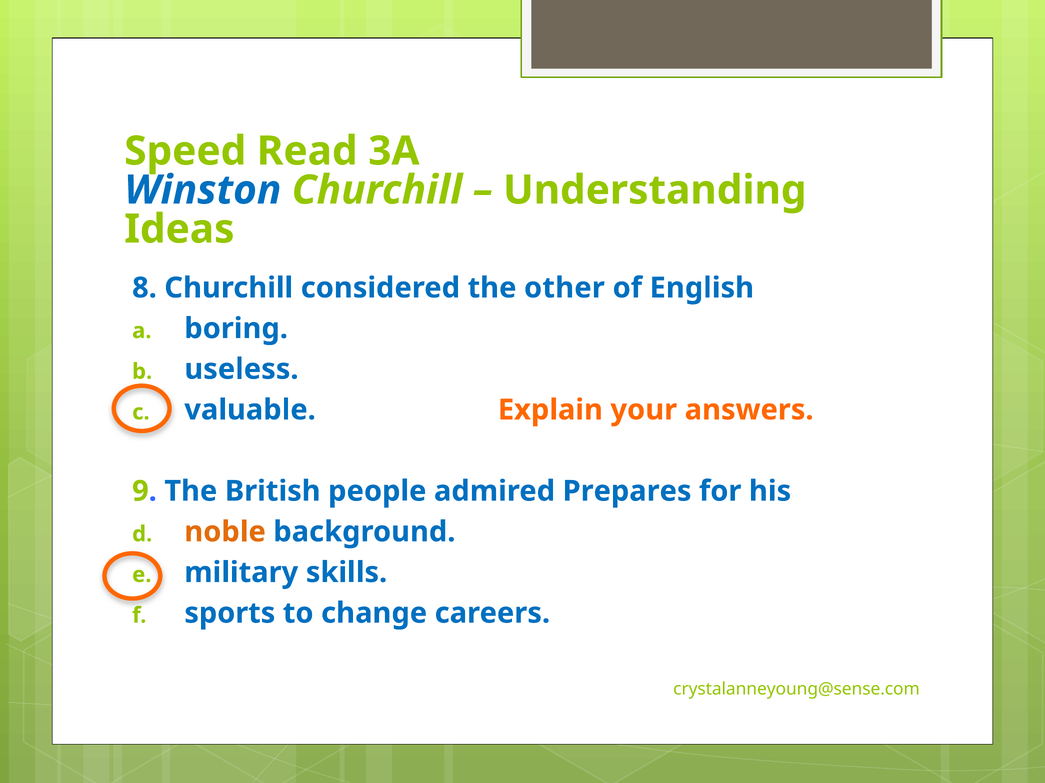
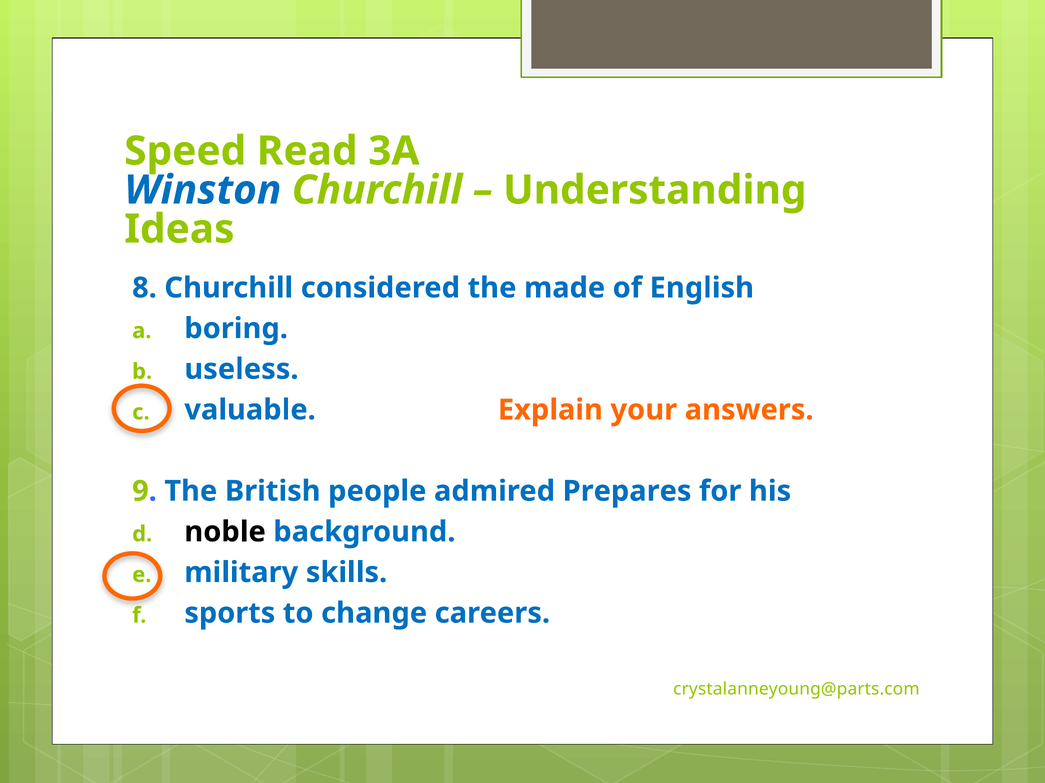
other: other -> made (565, 288)
noble colour: orange -> black (225, 532)
crystalanneyoung@sense.com: crystalanneyoung@sense.com -> crystalanneyoung@parts.com (796, 689)
